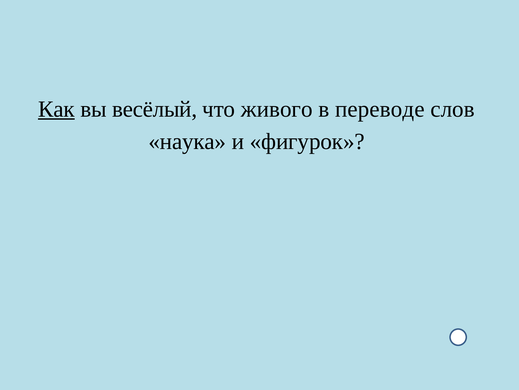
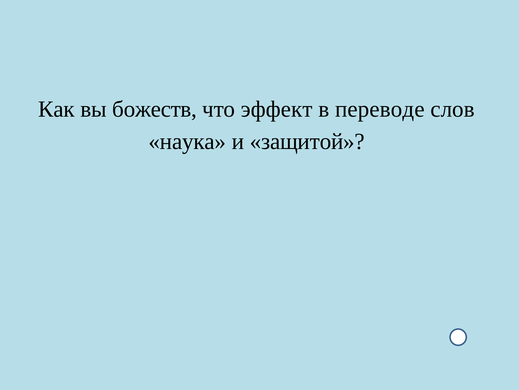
Как underline: present -> none (56, 109)
весёлый: весёлый -> божеств (155, 109)
живого: живого -> эффект (277, 109)
фигурок: фигурок -> защитой (307, 141)
